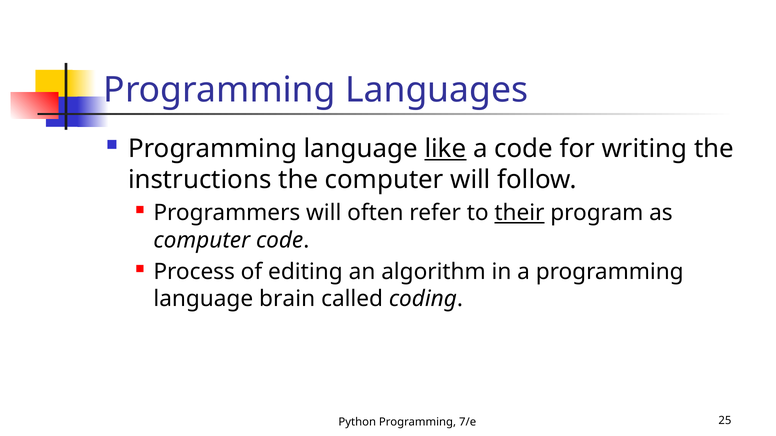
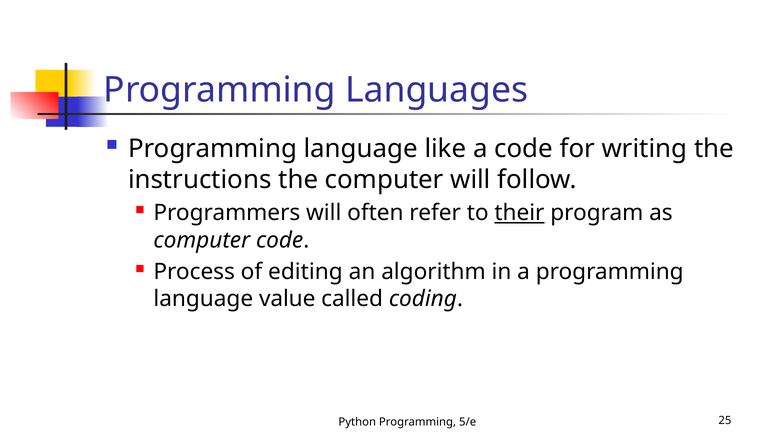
like underline: present -> none (445, 149)
brain: brain -> value (287, 299)
7/e: 7/e -> 5/e (468, 423)
